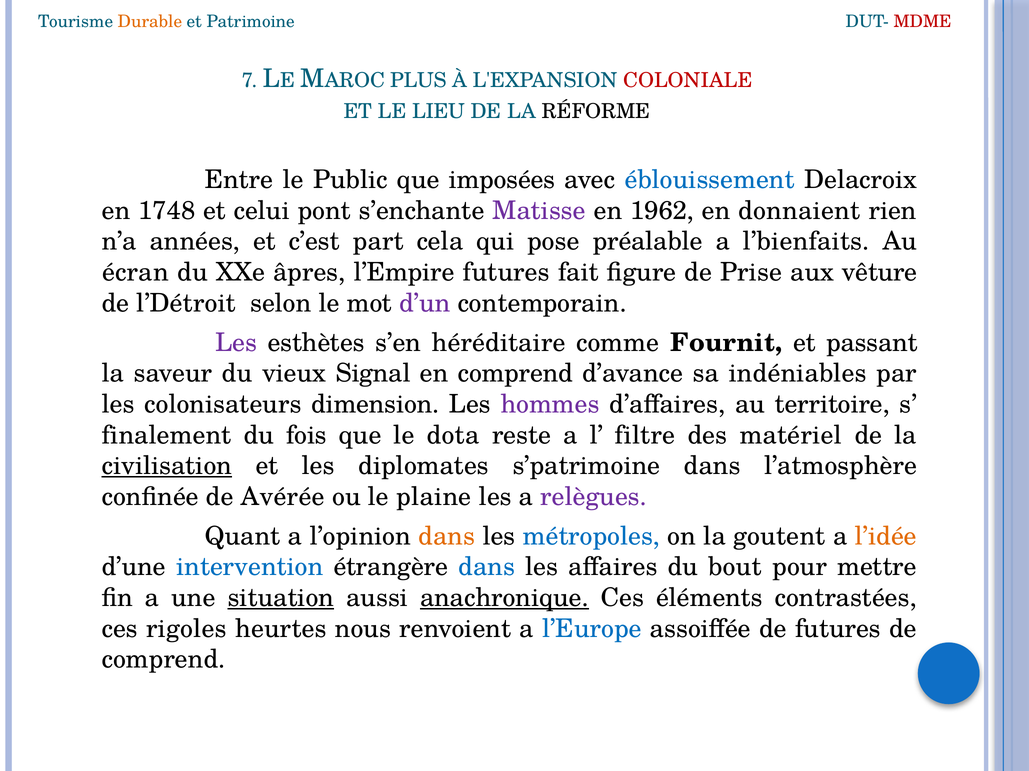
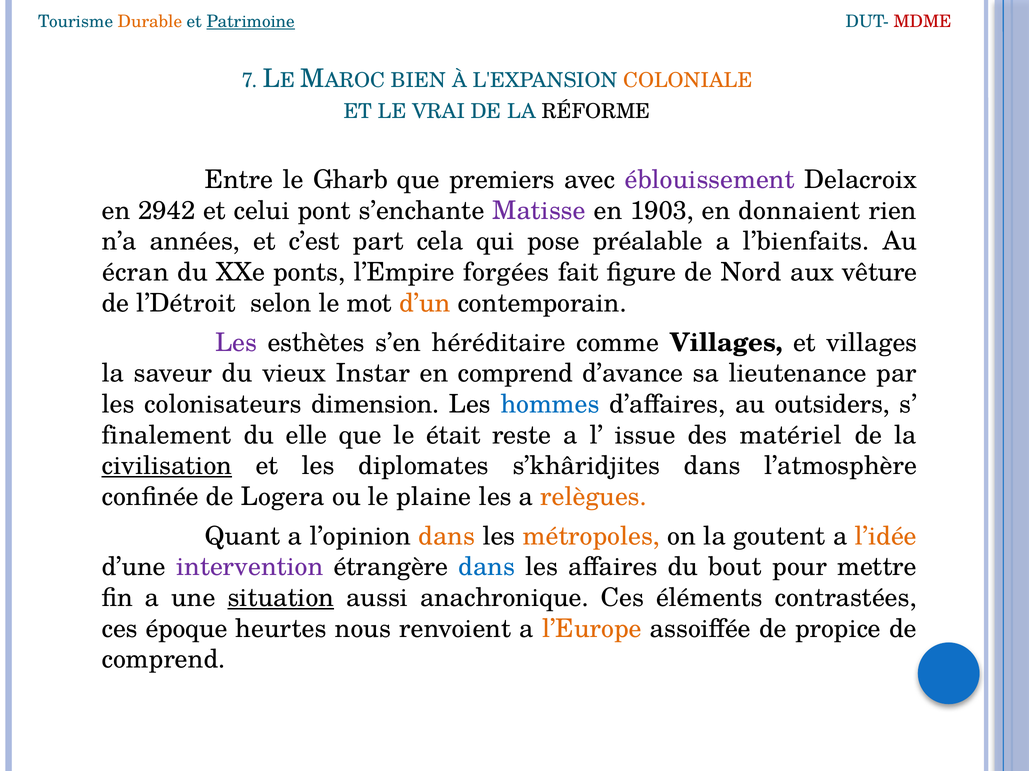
Patrimoine underline: none -> present (251, 22)
PLUS: PLUS -> BIEN (418, 81)
COLONIALE colour: red -> orange (688, 81)
LIEU: LIEU -> VRAI (438, 112)
Public: Public -> Gharb (350, 180)
imposées: imposées -> premiers (502, 180)
éblouissement colour: blue -> purple (710, 180)
1748: 1748 -> 2942 (167, 211)
1962: 1962 -> 1903 (662, 211)
âpres: âpres -> ponts (309, 273)
l’Empire futures: futures -> forgées (506, 273)
Prise: Prise -> Nord (751, 273)
d’un colour: purple -> orange (425, 303)
comme Fournit: Fournit -> Villages (727, 343)
et passant: passant -> villages (872, 343)
Signal: Signal -> Instar (373, 374)
indéniables: indéniables -> lieutenance (798, 374)
hommes colour: purple -> blue (550, 405)
territoire: territoire -> outsiders (832, 405)
fois: fois -> elle (306, 435)
dota: dota -> était (453, 435)
filtre: filtre -> issue (645, 435)
s’patrimoine: s’patrimoine -> s’khâridjites (586, 466)
Avérée: Avérée -> Logera (283, 497)
relègues colour: purple -> orange (594, 497)
métropoles colour: blue -> orange (591, 537)
intervention colour: blue -> purple (250, 568)
anachronique underline: present -> none (504, 598)
rigoles: rigoles -> époque (187, 629)
l’Europe colour: blue -> orange (592, 629)
de futures: futures -> propice (838, 629)
